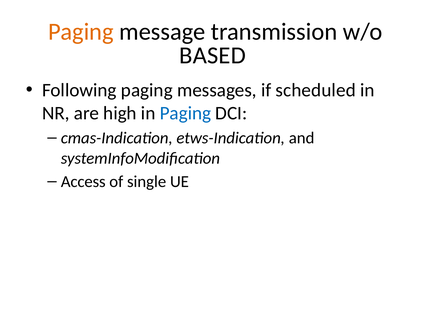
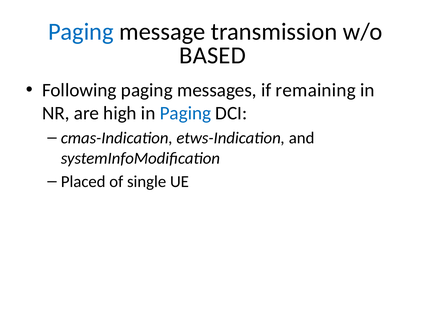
Paging colour: orange -> blue (81, 32)
scheduled: scheduled -> remaining (316, 90)
Access: Access -> Placed (83, 182)
